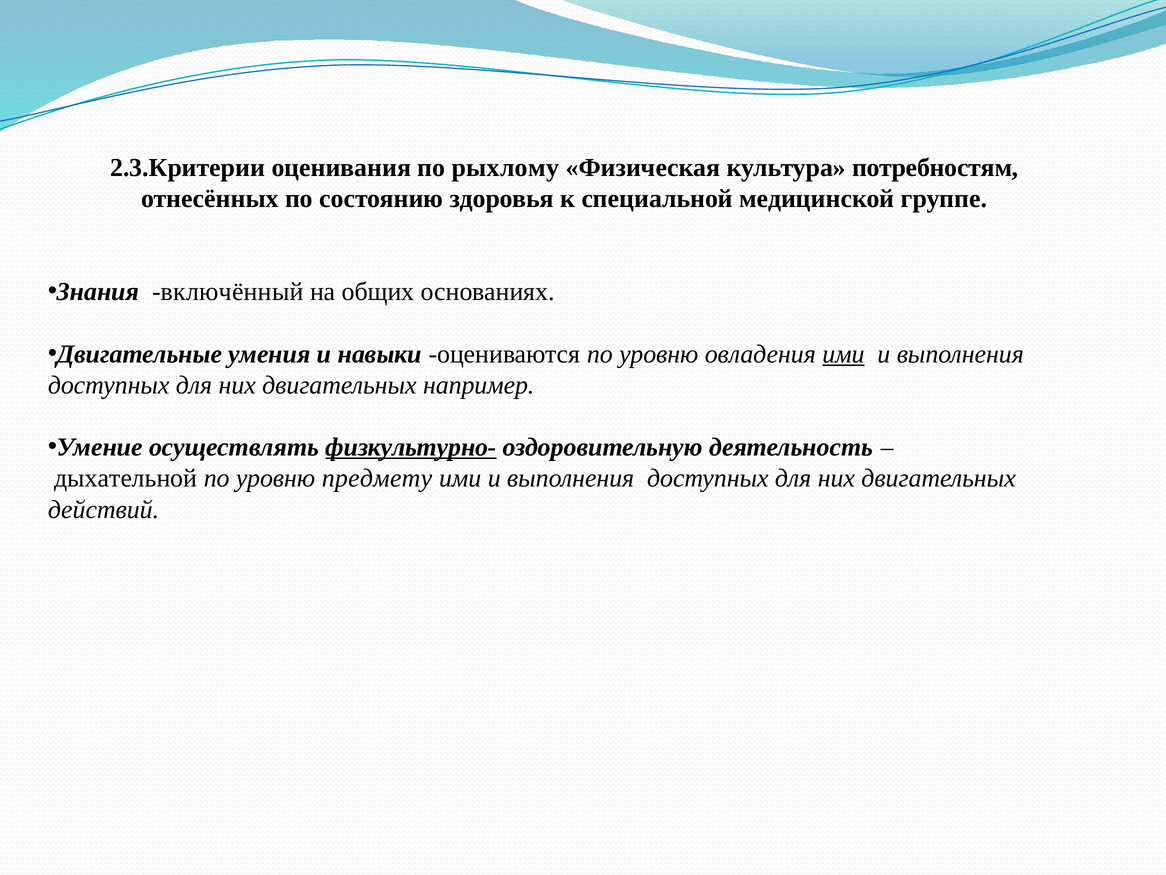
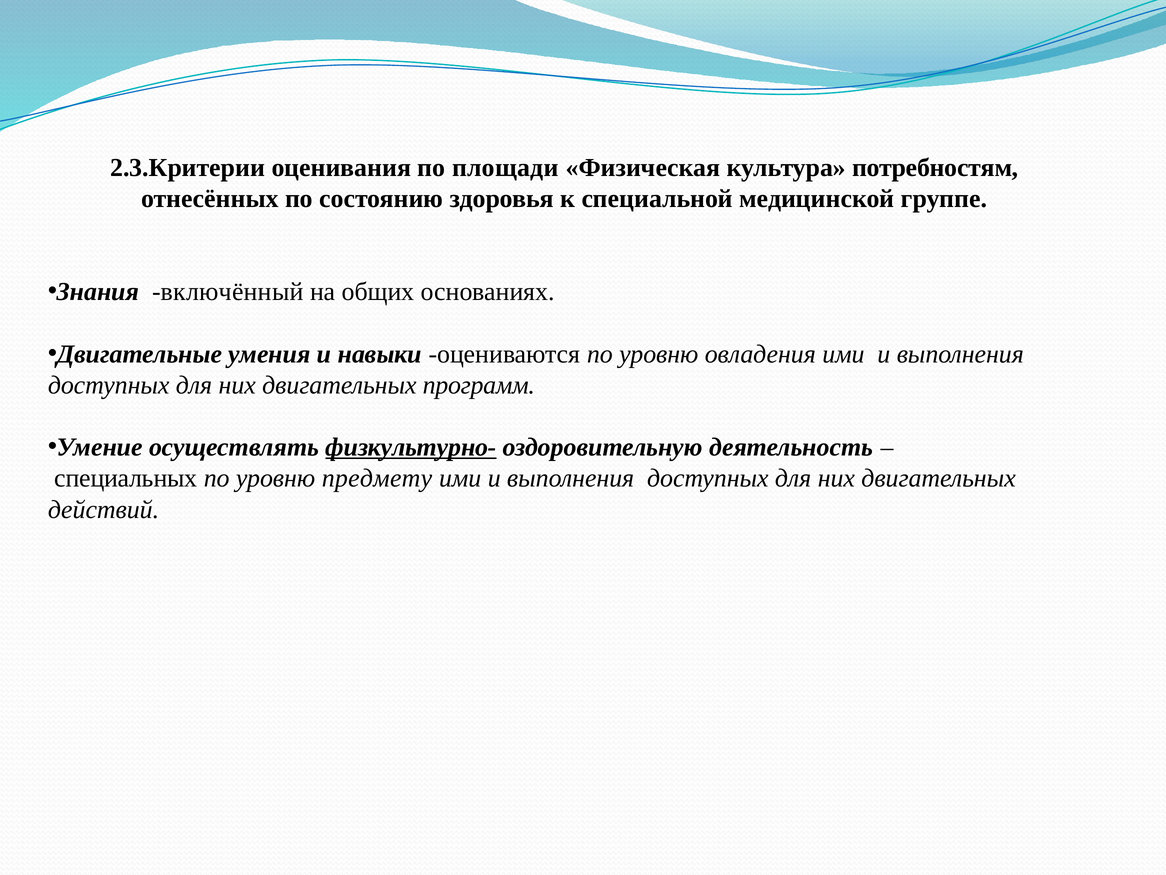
рыхлому: рыхлому -> площади (505, 167)
ими underline: present -> none (843, 354)
например: например -> программ (479, 385)
дыхательной: дыхательной -> специальных (126, 478)
